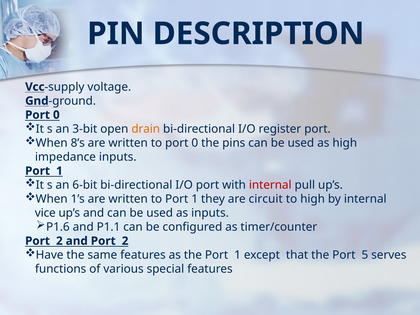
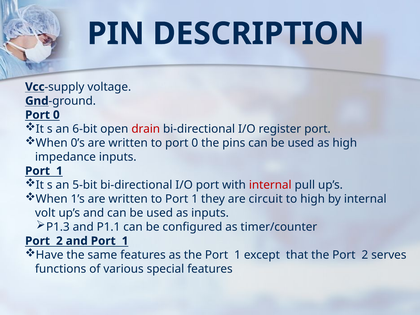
3-bit: 3-bit -> 6-bit (85, 129)
drain colour: orange -> red (146, 129)
8’s: 8’s -> 0’s (78, 143)
6-bit: 6-bit -> 5-bit (85, 185)
vice: vice -> volt (45, 213)
P1.6: P1.6 -> P1.3 (58, 227)
and Port 2: 2 -> 1 (125, 241)
the Port 5: 5 -> 2 (365, 255)
